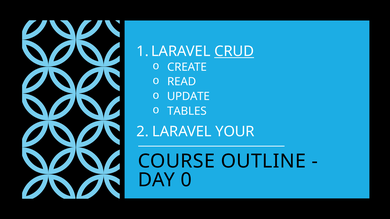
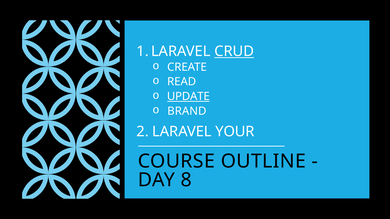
UPDATE underline: none -> present (188, 97)
TABLES: TABLES -> BRAND (187, 111)
0: 0 -> 8 (186, 180)
